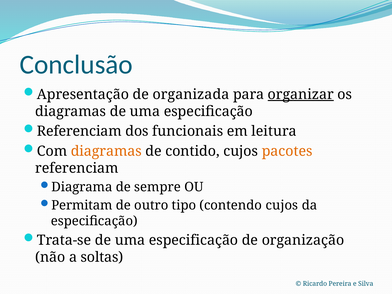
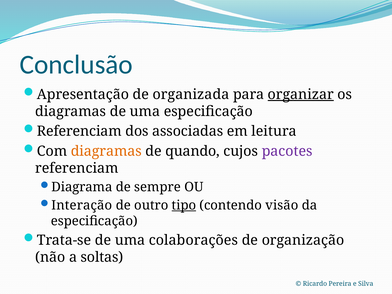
funcionais: funcionais -> associadas (188, 131)
contido: contido -> quando (193, 151)
pacotes colour: orange -> purple (287, 151)
Permitam: Permitam -> Interação (82, 205)
tipo underline: none -> present (184, 205)
contendo cujos: cujos -> visão (282, 205)
Trata-se de uma especificação: especificação -> colaborações (193, 240)
